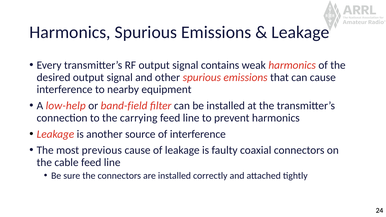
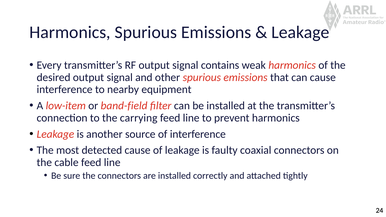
low-help: low-help -> low-item (66, 106)
previous: previous -> detected (102, 150)
